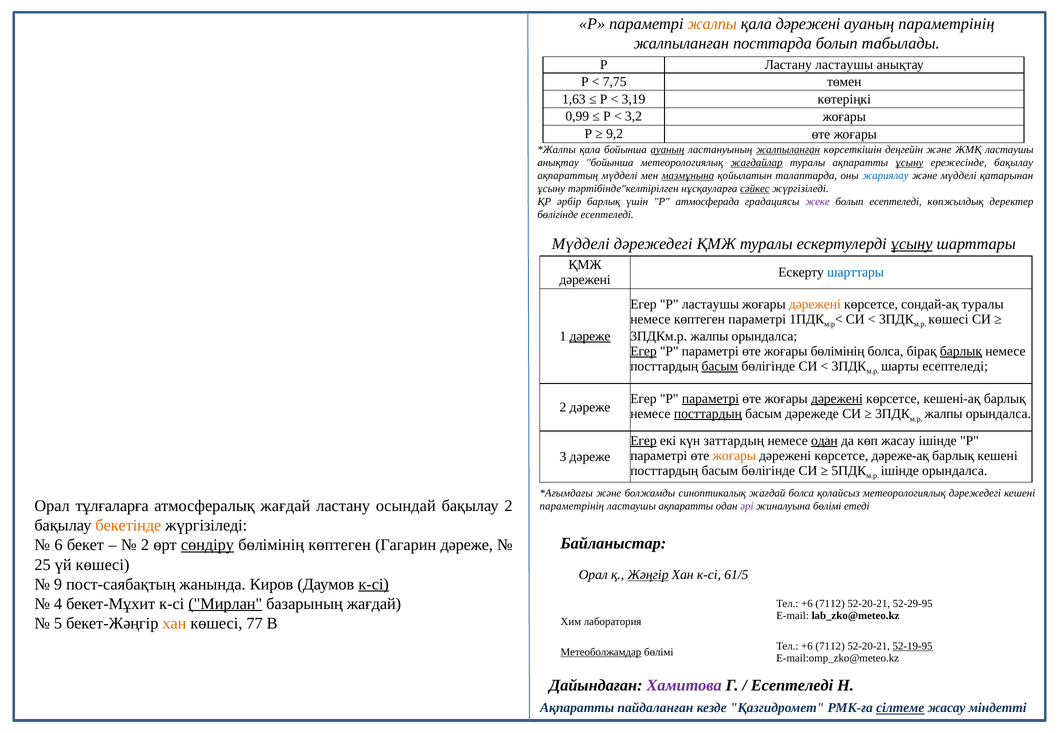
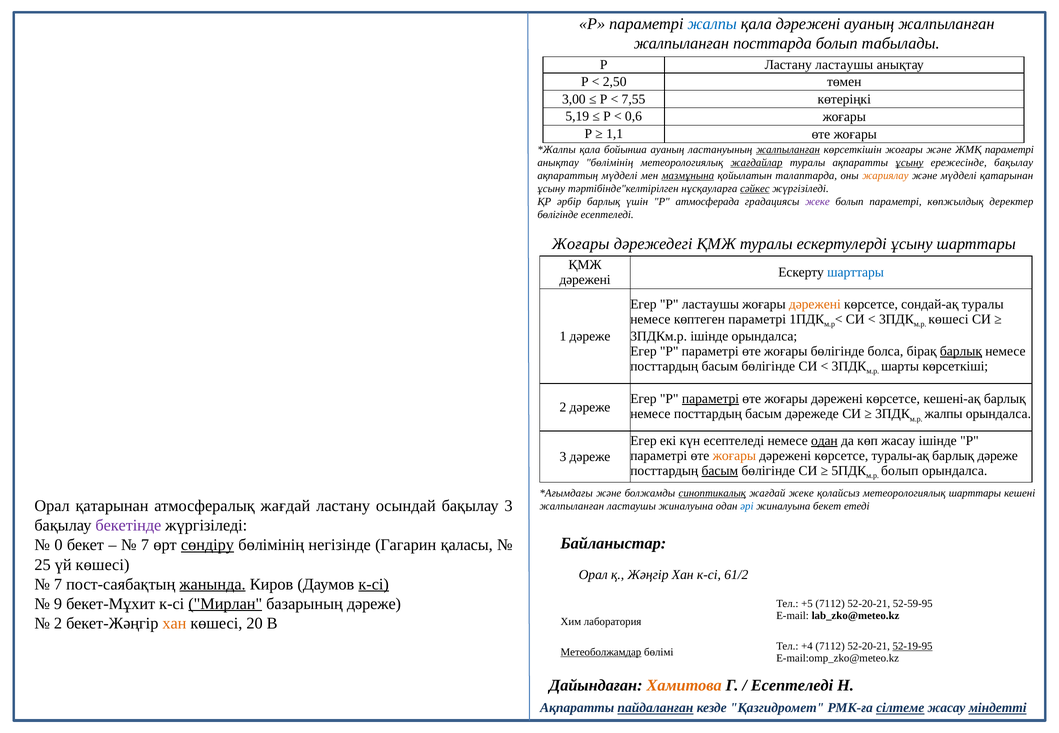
жалпы colour: orange -> blue (712, 24)
ауаның параметрінің: параметрінің -> жалпыланған (946, 24)
7,75: 7,75 -> 2,50 (615, 82)
1,63: 1,63 -> 3,00 (574, 99)
3,19: 3,19 -> 7,55 (633, 99)
0,99: 0,99 -> 5,19 (577, 117)
3,2: 3,2 -> 0,6 (634, 117)
9,2: 9,2 -> 1,1 (615, 134)
ауаның underline: present -> none (667, 150)
көрсеткішін деңгейін: деңгейін -> жоғары (904, 150)
ЖМҚ ластаушы: ластаушы -> параметрі (1009, 150)
анықтау бойынша: бойынша -> бөлімінің (610, 163)
жариялау colour: blue -> orange (885, 176)
болып есептеледі: есептеледі -> параметрі (896, 202)
Мүдделі: Мүдделі -> Жоғары (581, 244)
ұсыну underline: present -> none (912, 244)
дәреже underline: present -> none (590, 336)
3ПДКм.р жалпы: жалпы -> ішінде (709, 336)
Егер underline: present -> none (643, 351)
жоғары бөлімінің: бөлімінің -> бөлігінде (838, 351)
басым underline: present -> none (720, 366)
шарты есептеледі: есептеледі -> көрсеткіші (955, 366)
дәрежені underline: present -> none (837, 399)
посттардың underline: present -> none (708, 414)
Егер underline: present -> none (643, 441)
күн заттардың: заттардың -> есептеледі (734, 441)
дәреже-ақ: дәреже-ақ -> туралы-ақ (900, 456)
барлық кешені: кешені -> дәреже (998, 456)
басым underline: none -> present (720, 471)
ішінде: ішінде -> болып (900, 471)
синоптикалық underline: none -> present (712, 493)
жағдай болса: болса -> жеке (801, 493)
метеорологиялық дәрежедегі: дәрежедегі -> шарттары (975, 493)
Орал тұлғаларға: тұлғаларға -> қатарынан (112, 506)
бақылау 2: 2 -> 3 (508, 506)
параметрінің: параметрінің -> жалпыланған (572, 506)
ластаушы ақпаратты: ақпаратты -> жиналуына (686, 506)
әрі colour: purple -> blue (747, 506)
жиналуына бөлімі: бөлімі -> бекет (827, 506)
бекетінде colour: orange -> purple (128, 526)
6: 6 -> 0 (58, 545)
2: 2 -> 7 (145, 545)
бөлімінің көптеген: көптеген -> негізінде (340, 545)
Гагарин дәреже: дәреже -> қаласы (467, 545)
Жәңгір underline: present -> none (648, 575)
61/5: 61/5 -> 61/2 (736, 575)
9: 9 -> 7 (58, 584)
жанында underline: none -> present (213, 584)
4: 4 -> 9 (58, 604)
базарының жағдай: жағдай -> дәреже (374, 604)
+6: +6 -> +5 (807, 604)
52-29-95: 52-29-95 -> 52-59-95 (913, 604)
5: 5 -> 2 (58, 623)
77: 77 -> 20 (255, 623)
+6: +6 -> +4 (807, 646)
Хамитова colour: purple -> orange (684, 686)
пайдаланған underline: none -> present (655, 708)
міндетті underline: none -> present (998, 708)
